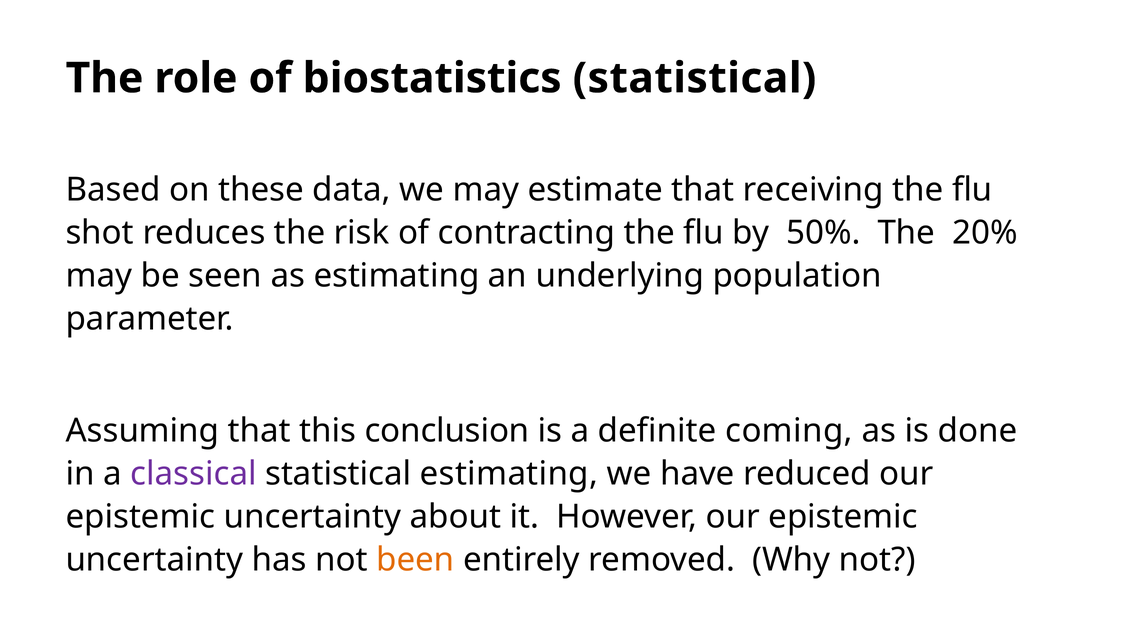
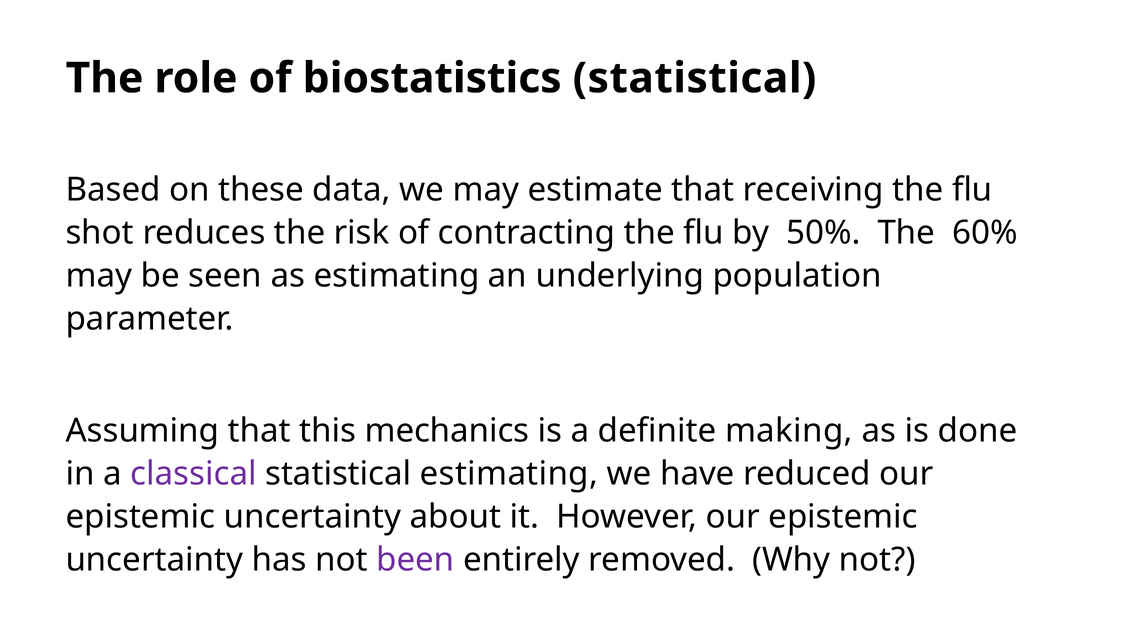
20%: 20% -> 60% (985, 233)
conclusion: conclusion -> mechanics (447, 431)
coming: coming -> making (789, 431)
been colour: orange -> purple (415, 559)
